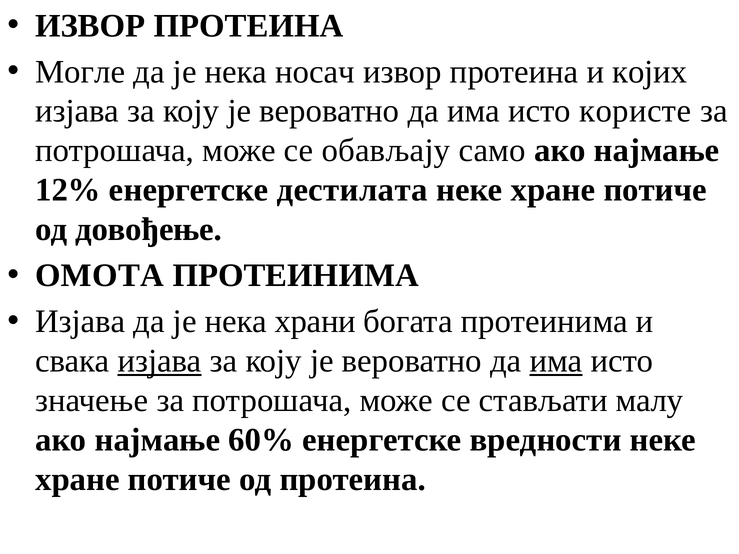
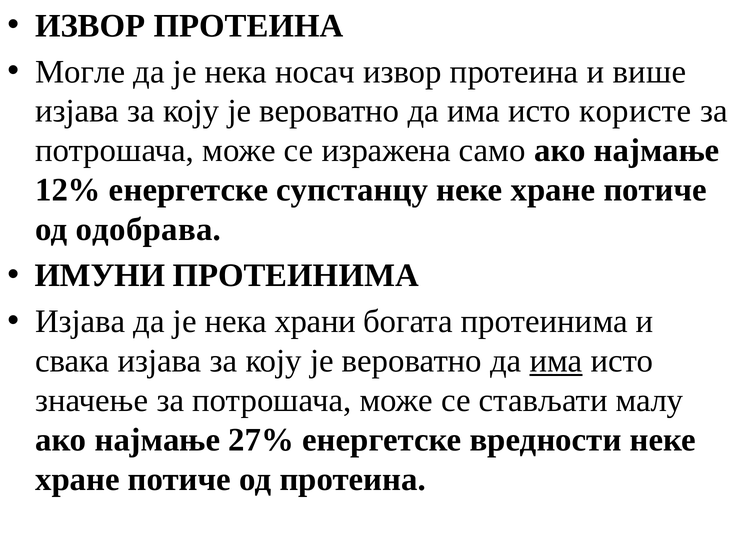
којих: којих -> више (649, 72)
обављају: обављају -> изражена (386, 151)
дестилата: дестилата -> супстанцу (352, 190)
довођење: довођење -> одобрава (148, 230)
ОМОТА: ОМОТА -> ИМУНИ (100, 276)
изјава underline: present -> none (160, 361)
60%: 60% -> 27% (261, 440)
